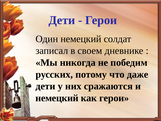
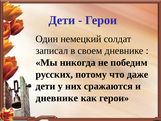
немецкий: немецкий -> дневнике (57, 98)
